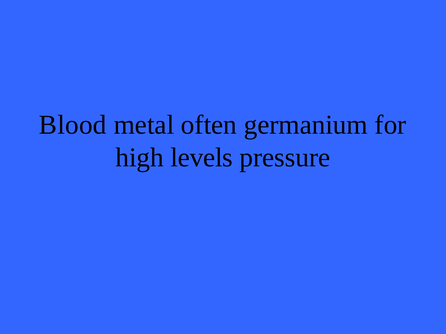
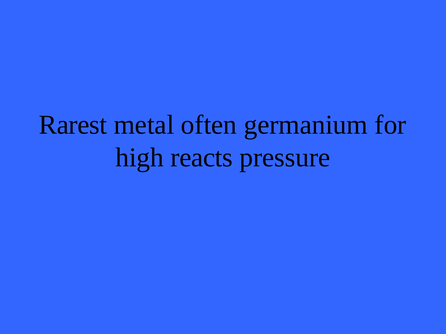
Blood: Blood -> Rarest (73, 125)
levels: levels -> reacts (202, 158)
